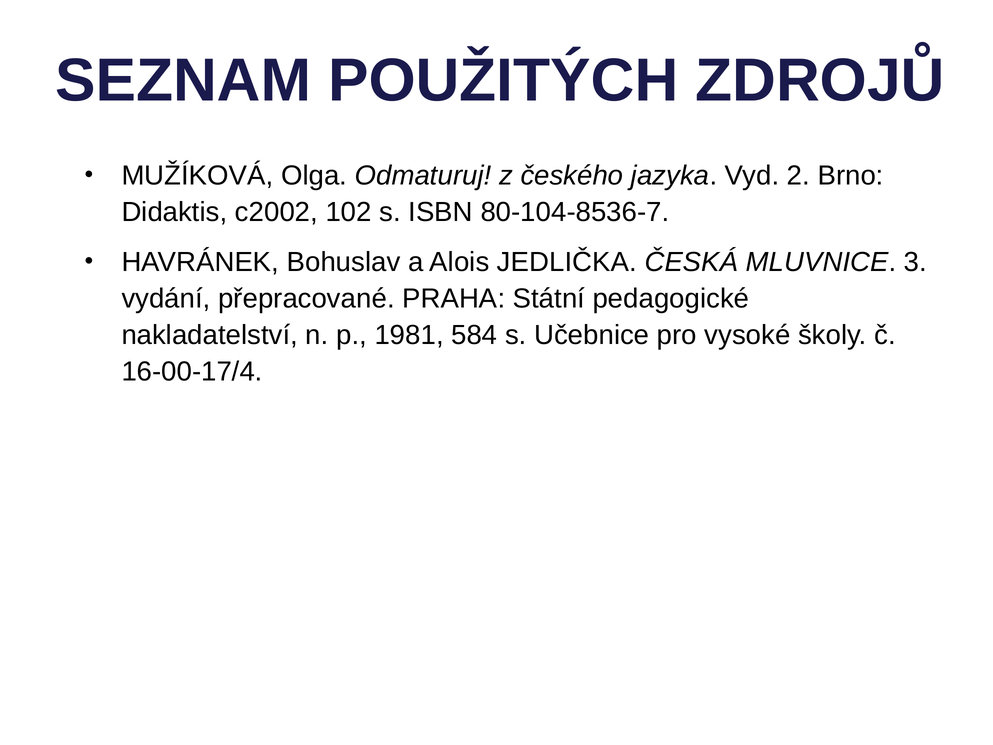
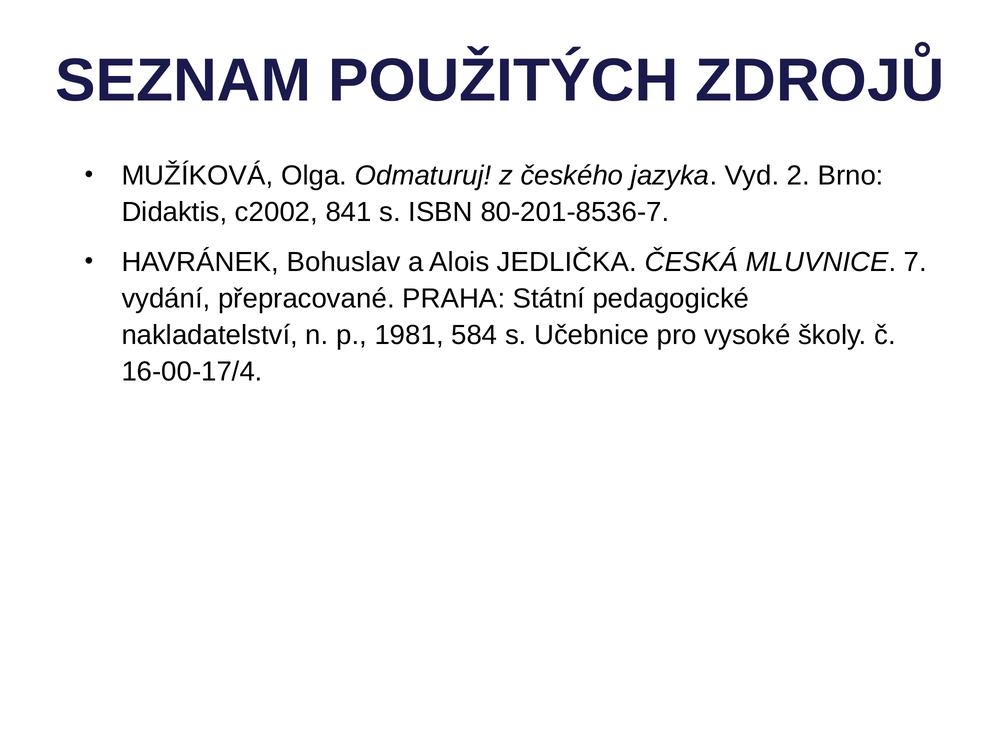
102: 102 -> 841 (349, 212)
80-104-8536-7: 80-104-8536-7 -> 80-201-8536-7 (575, 212)
3: 3 -> 7 (915, 262)
